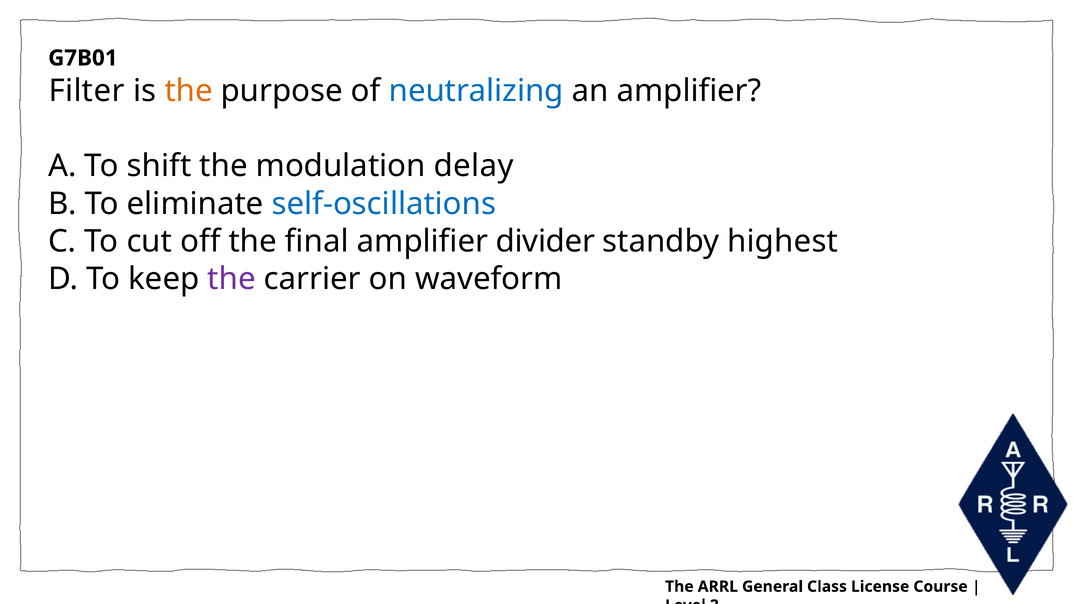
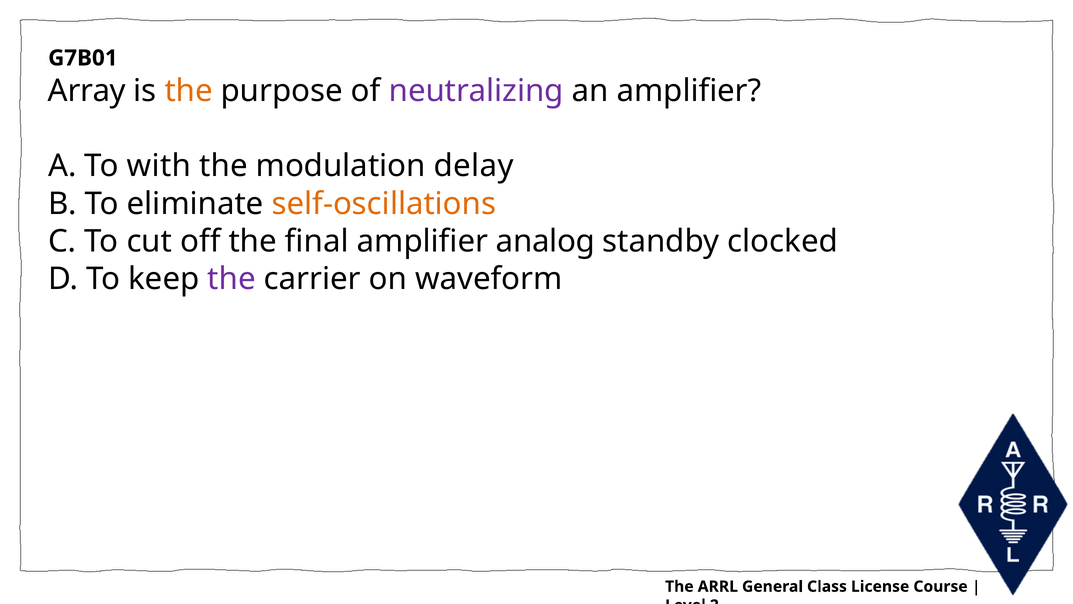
Filter: Filter -> Array (87, 91)
neutralizing colour: blue -> purple (476, 91)
shift: shift -> with (159, 166)
self-oscillations colour: blue -> orange (384, 204)
divider: divider -> analog (545, 241)
highest: highest -> clocked (783, 241)
